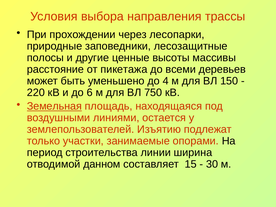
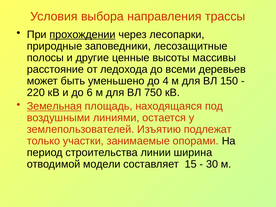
прохождении underline: none -> present (83, 35)
пикетажа: пикетажа -> ледохода (124, 69)
данном: данном -> модели (102, 164)
